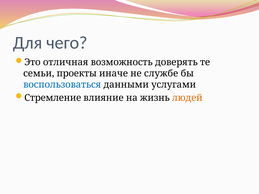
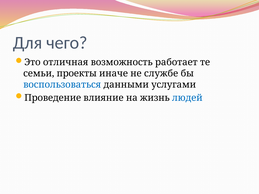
доверять: доверять -> работает (176, 62)
Стремление: Стремление -> Проведение (53, 98)
людей colour: orange -> blue (187, 98)
